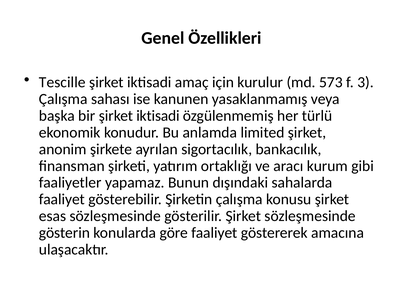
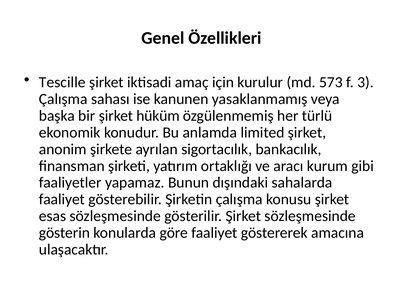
bir şirket iktisadi: iktisadi -> hüküm (158, 116)
